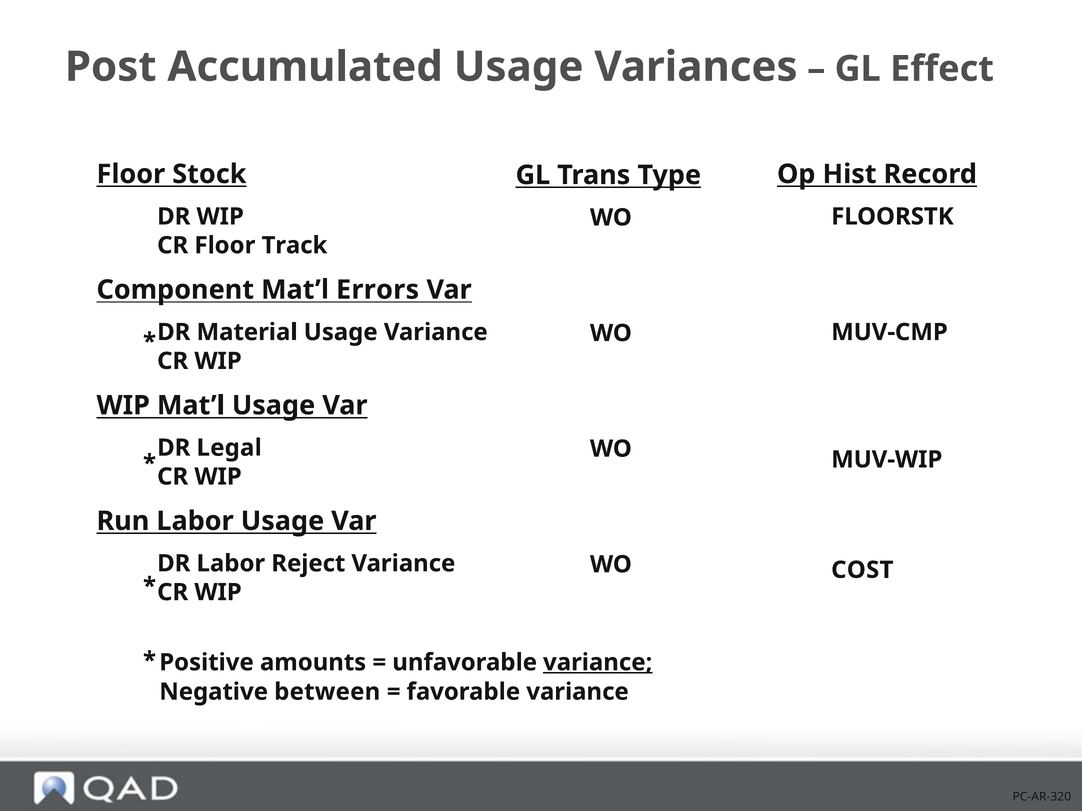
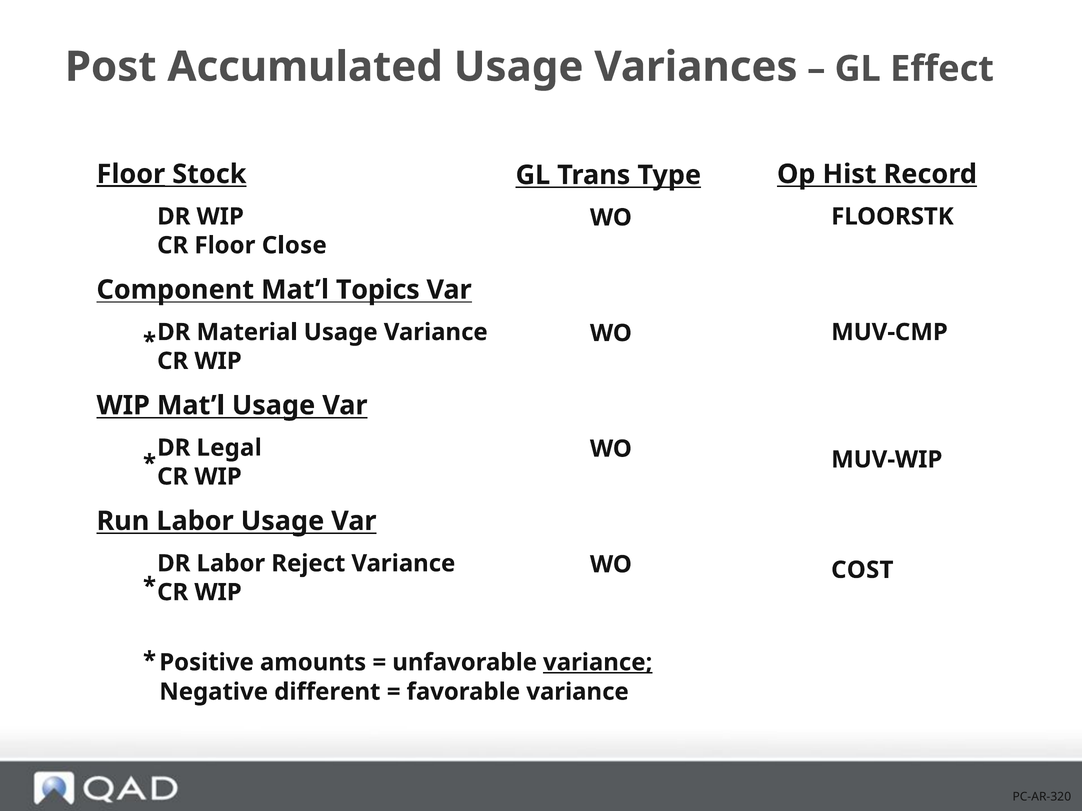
Floor underline: none -> present (131, 174)
Track: Track -> Close (294, 246)
Errors: Errors -> Topics (378, 290)
between: between -> different (327, 692)
